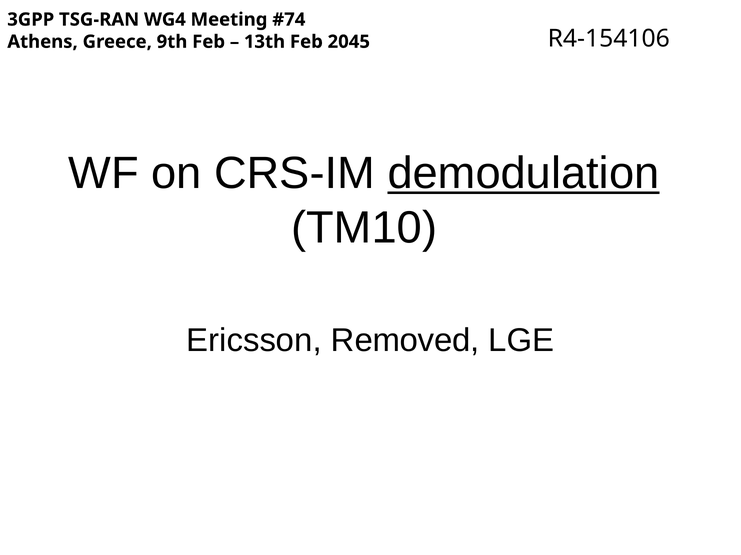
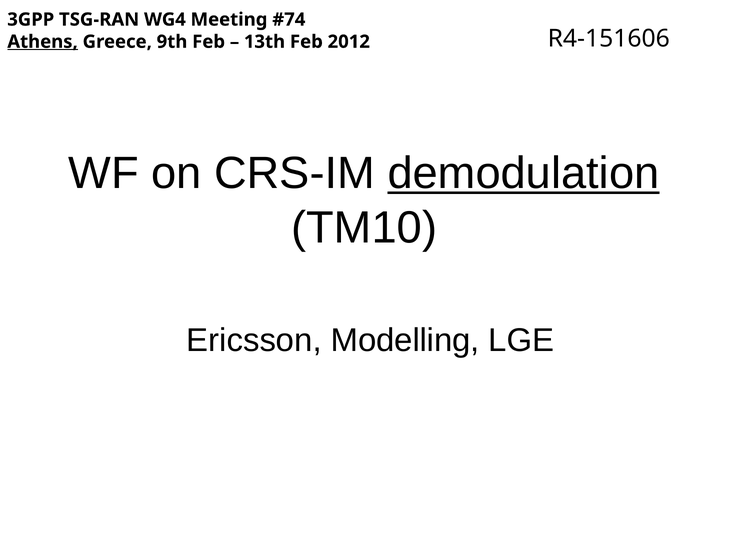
R4-154106: R4-154106 -> R4-151606 (609, 39)
Athens underline: none -> present (43, 42)
2045: 2045 -> 2012 (349, 42)
Removed: Removed -> Modelling (405, 341)
